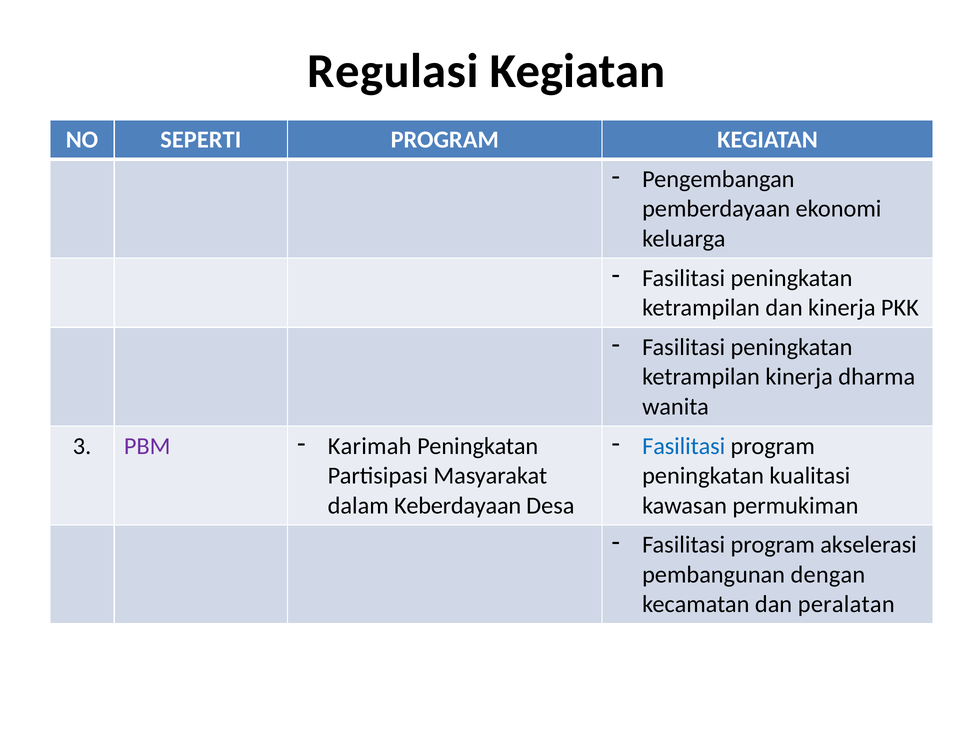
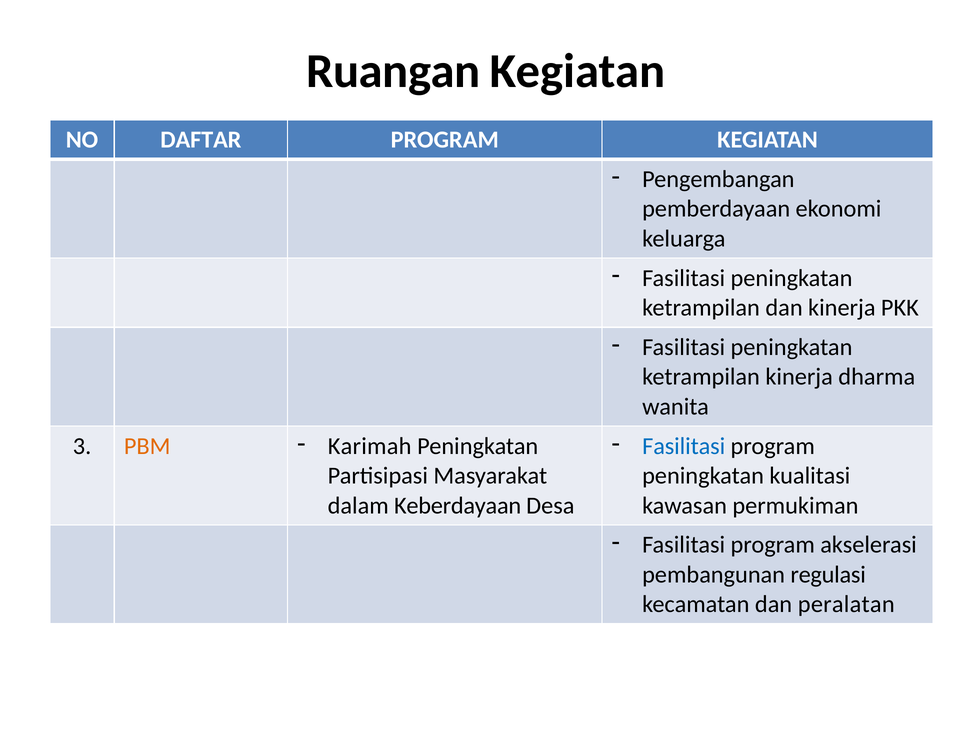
Regulasi: Regulasi -> Ruangan (393, 71)
SEPERTI: SEPERTI -> DAFTAR (201, 140)
PBM colour: purple -> orange (147, 446)
dengan: dengan -> regulasi (828, 575)
